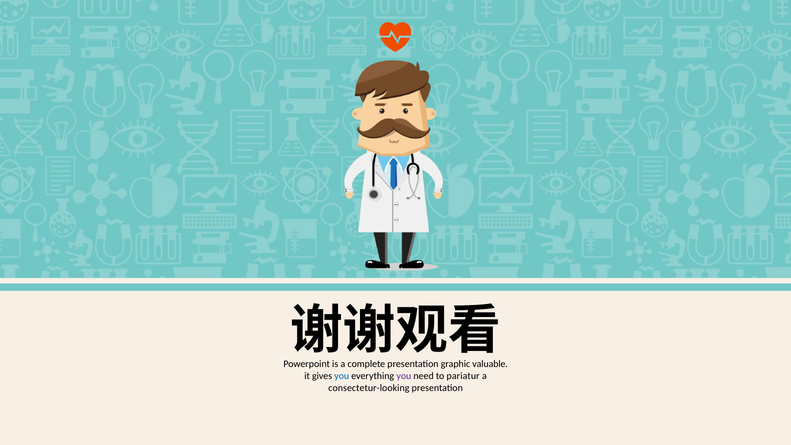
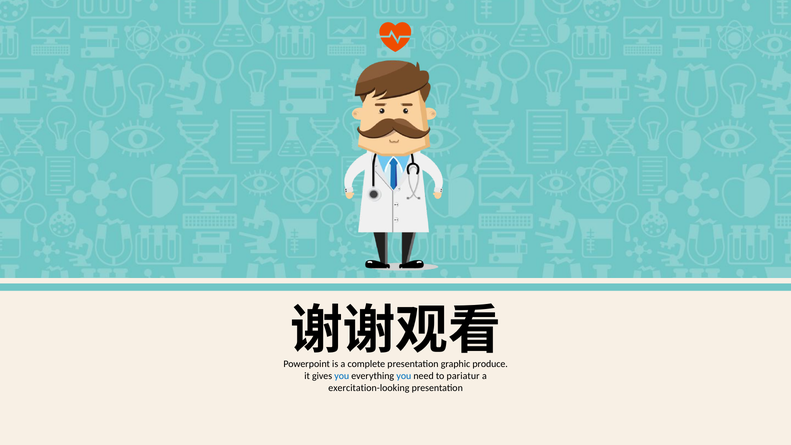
valuable: valuable -> produce (490, 364)
you colour: purple -> blue (404, 376)
consectetur-looking: consectetur-looking -> exercitation-looking (369, 388)
